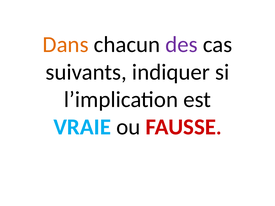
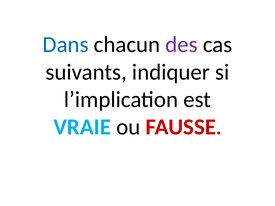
Dans colour: orange -> blue (66, 45)
